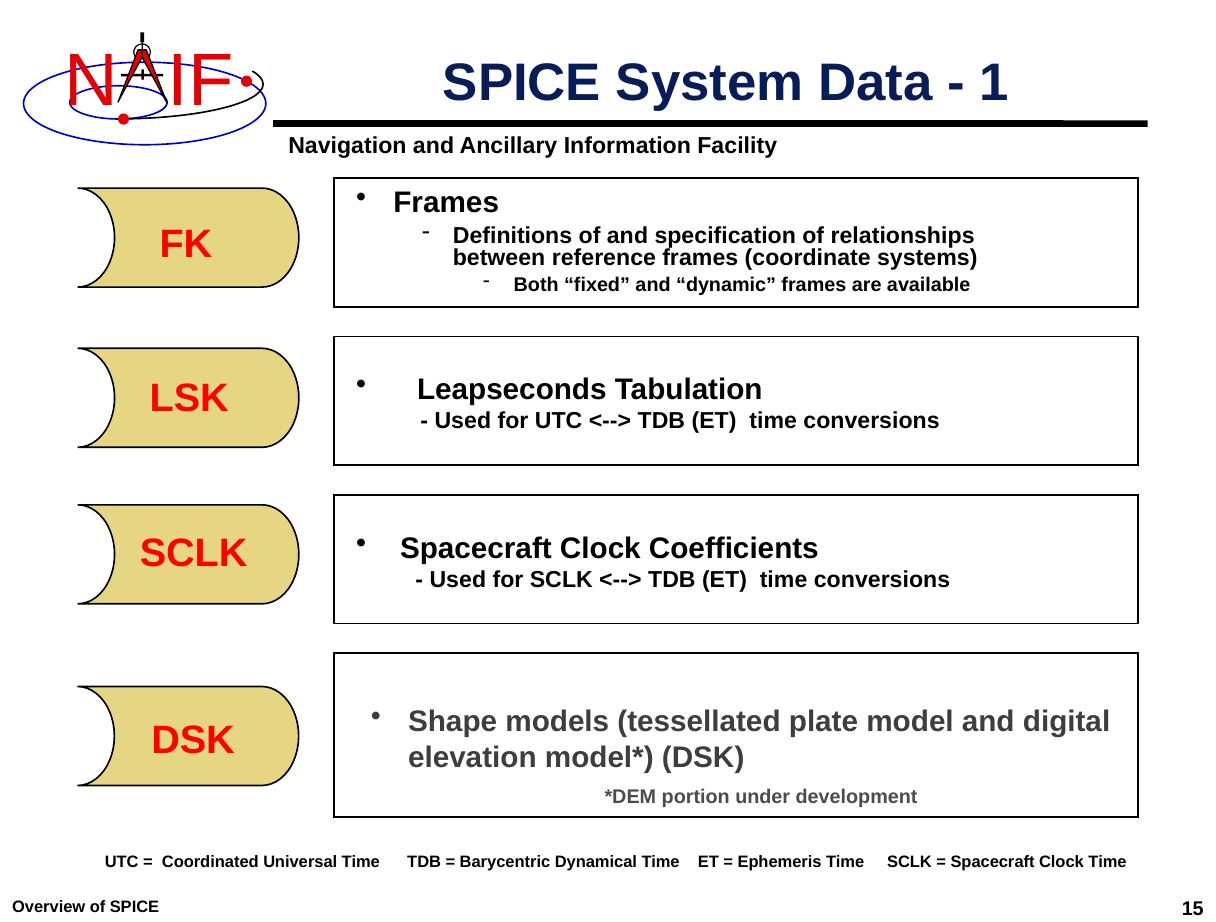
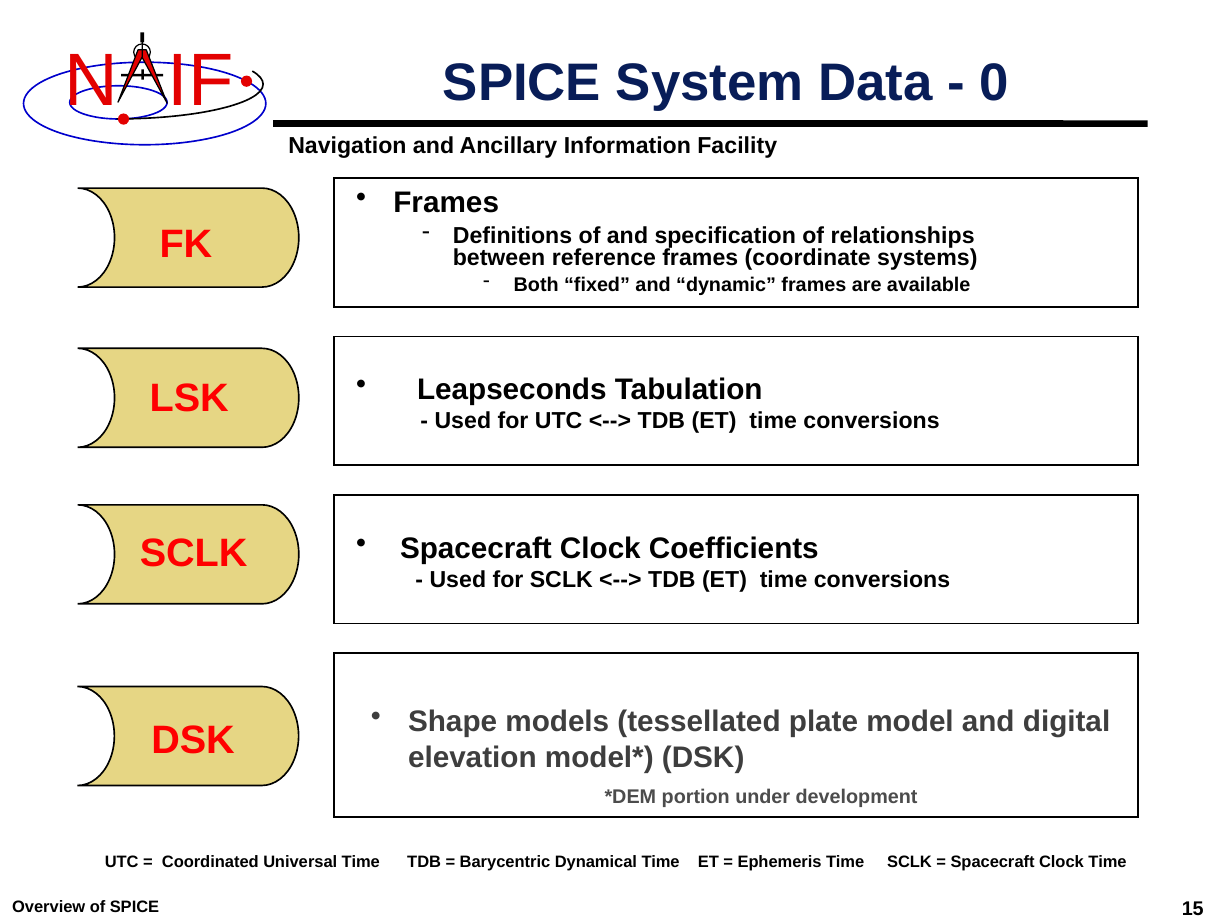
1: 1 -> 0 (994, 83)
